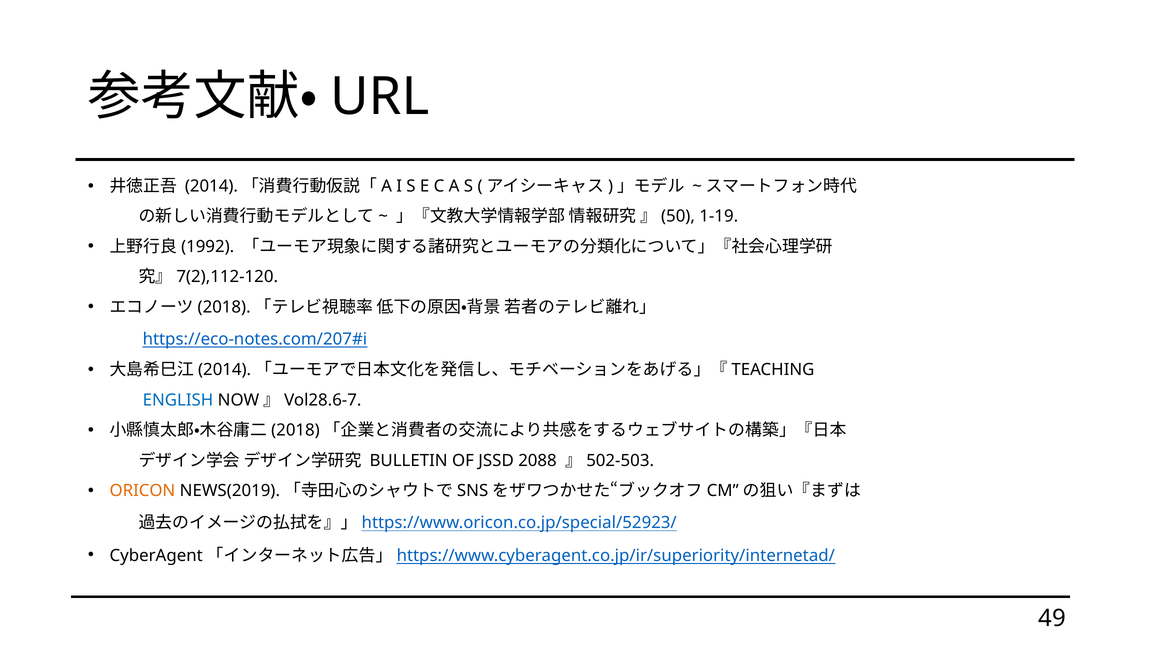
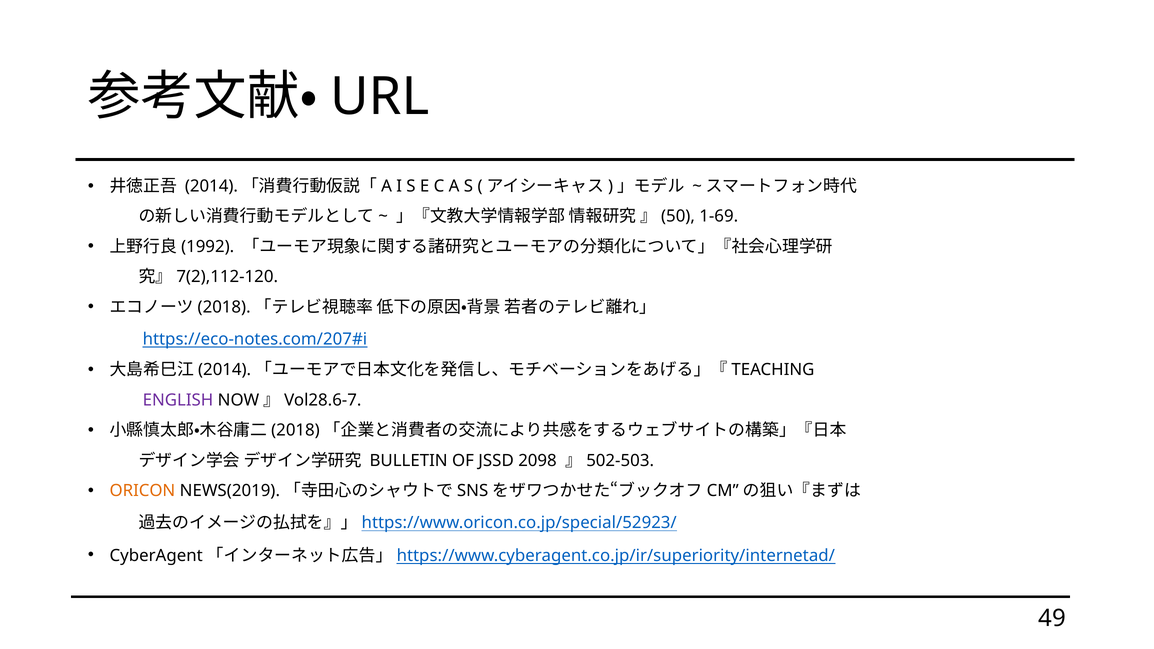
1-19: 1-19 -> 1-69 (719, 216)
ENGLISH colour: blue -> purple (178, 400)
2088: 2088 -> 2098 (537, 461)
